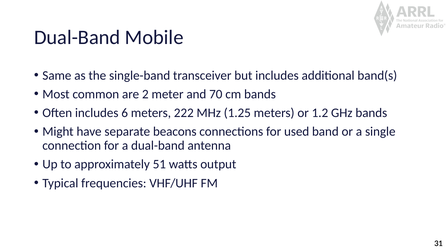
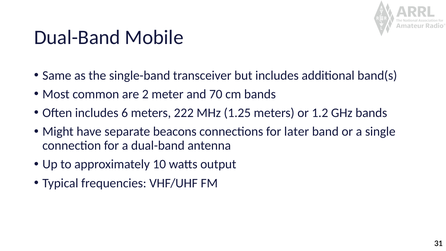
used: used -> later (297, 132)
51: 51 -> 10 (159, 164)
